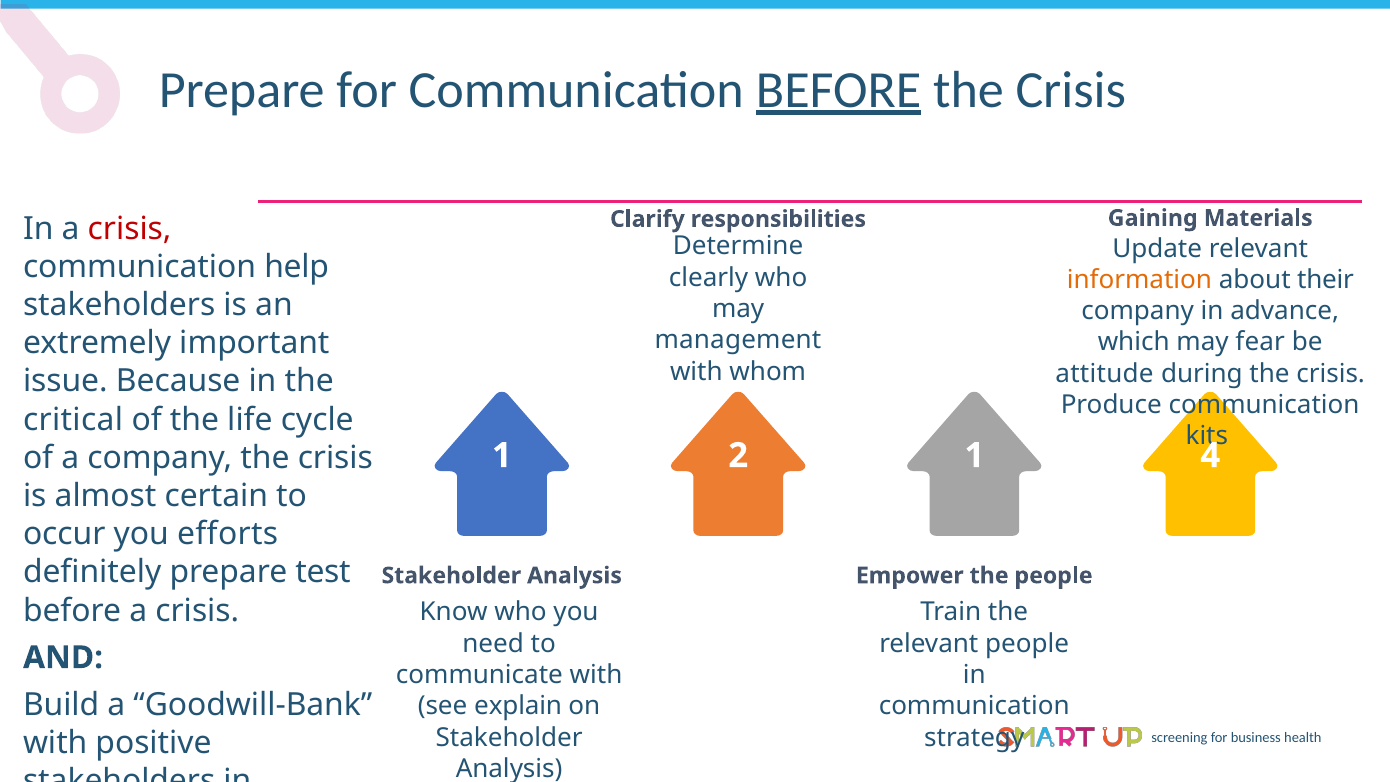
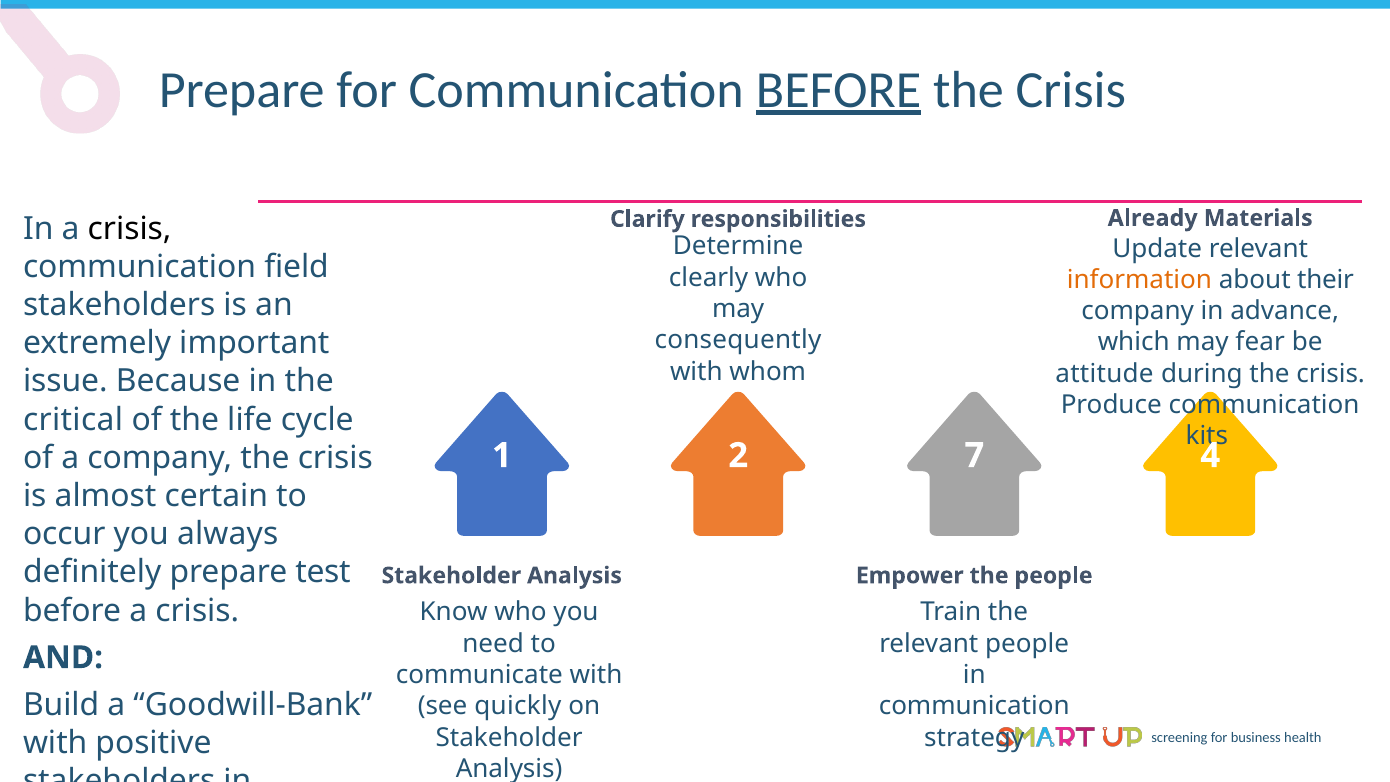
Gaining: Gaining -> Already (1153, 218)
crisis colour: red -> black (130, 228)
help: help -> field (297, 267)
management: management -> consequently (738, 340)
2 1: 1 -> 7 (974, 455)
efforts: efforts -> always (228, 534)
explain: explain -> quickly (518, 706)
